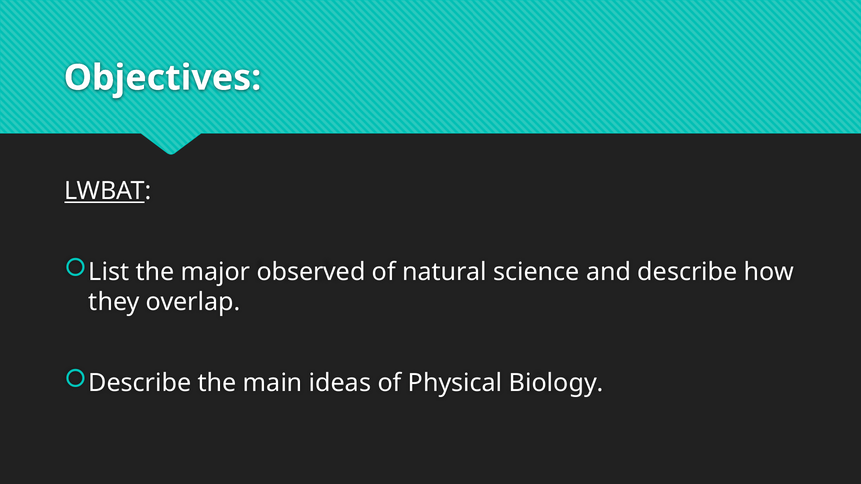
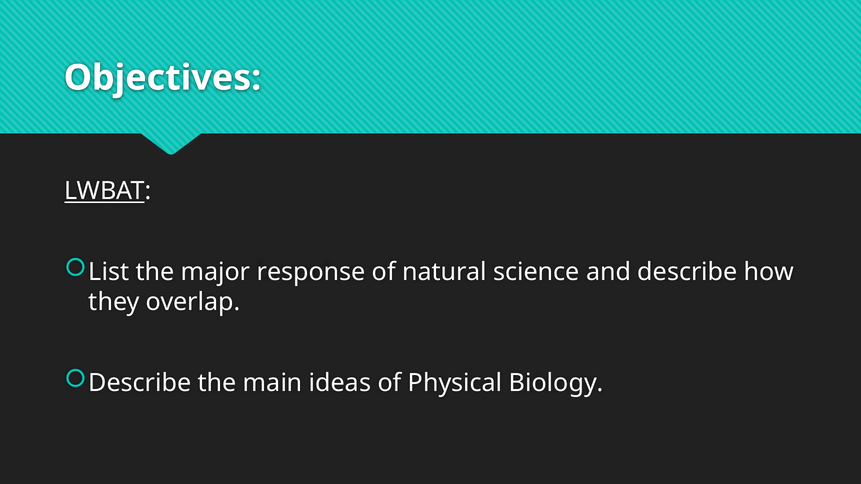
observed: observed -> response (311, 272)
